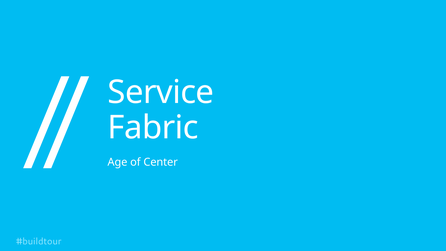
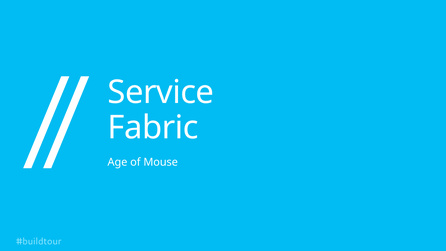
Center: Center -> Mouse (161, 162)
